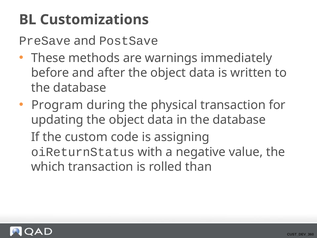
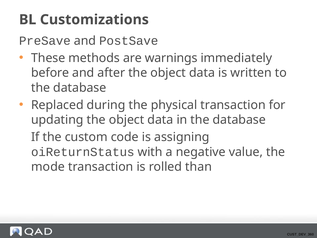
Program: Program -> Replaced (57, 105)
which: which -> mode (48, 167)
